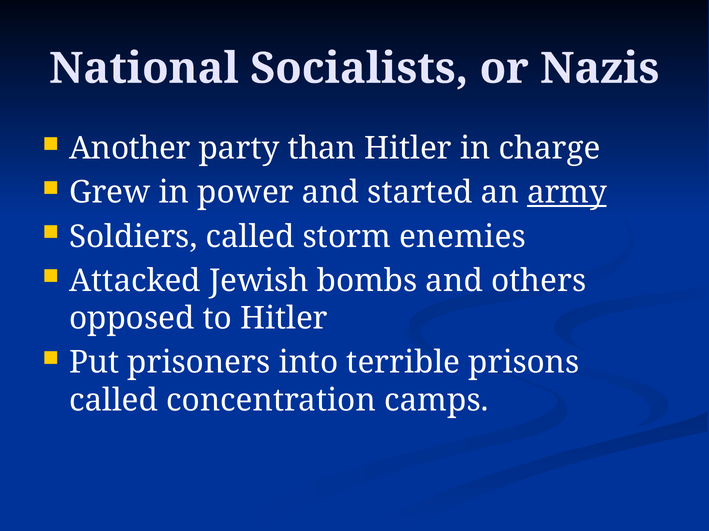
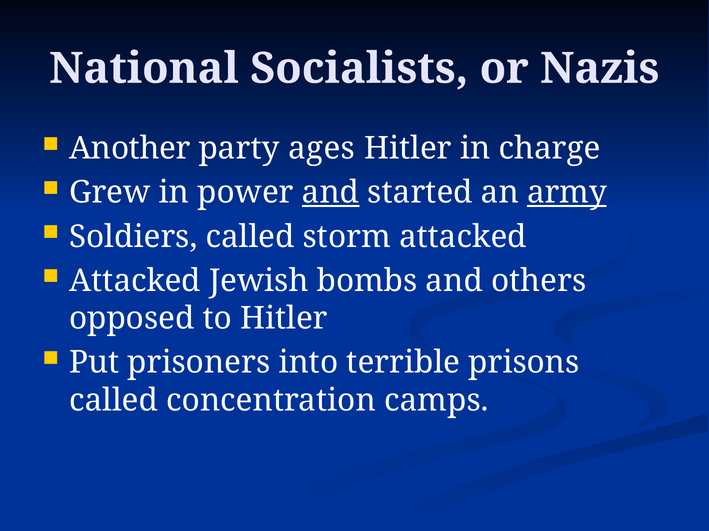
than: than -> ages (322, 149)
and underline: none -> present (331, 193)
storm enemies: enemies -> attacked (463, 237)
